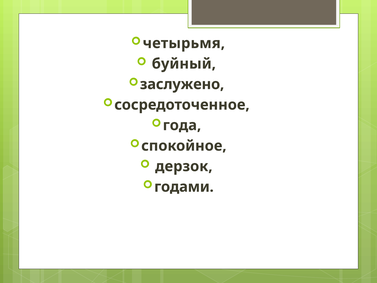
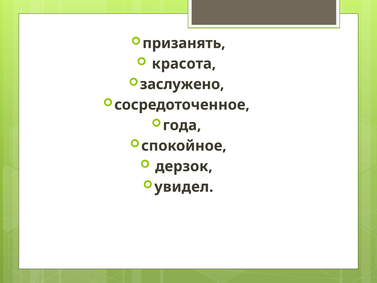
четырьмя: четырьмя -> призанять (184, 43)
буйный: буйный -> красота (184, 64)
годами: годами -> увидел (184, 187)
